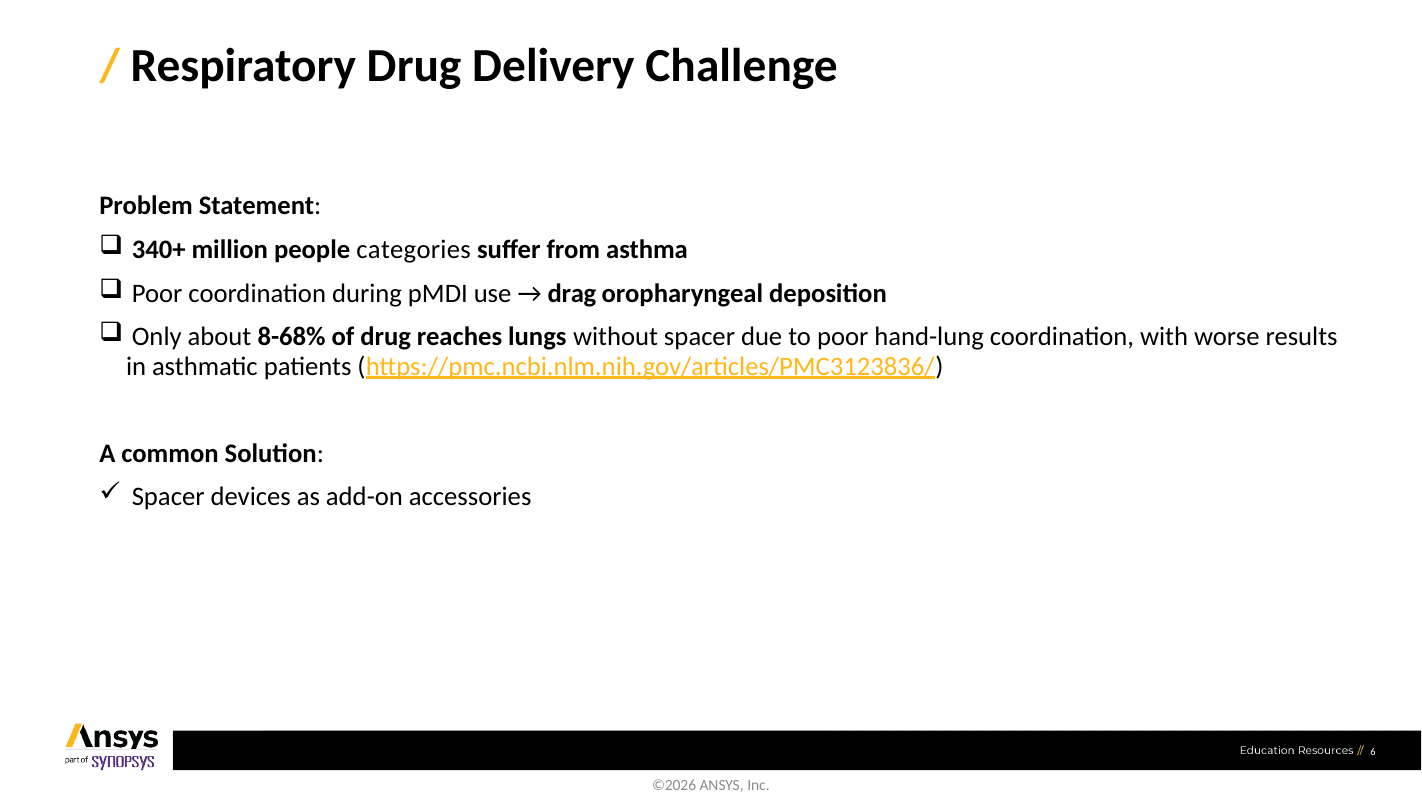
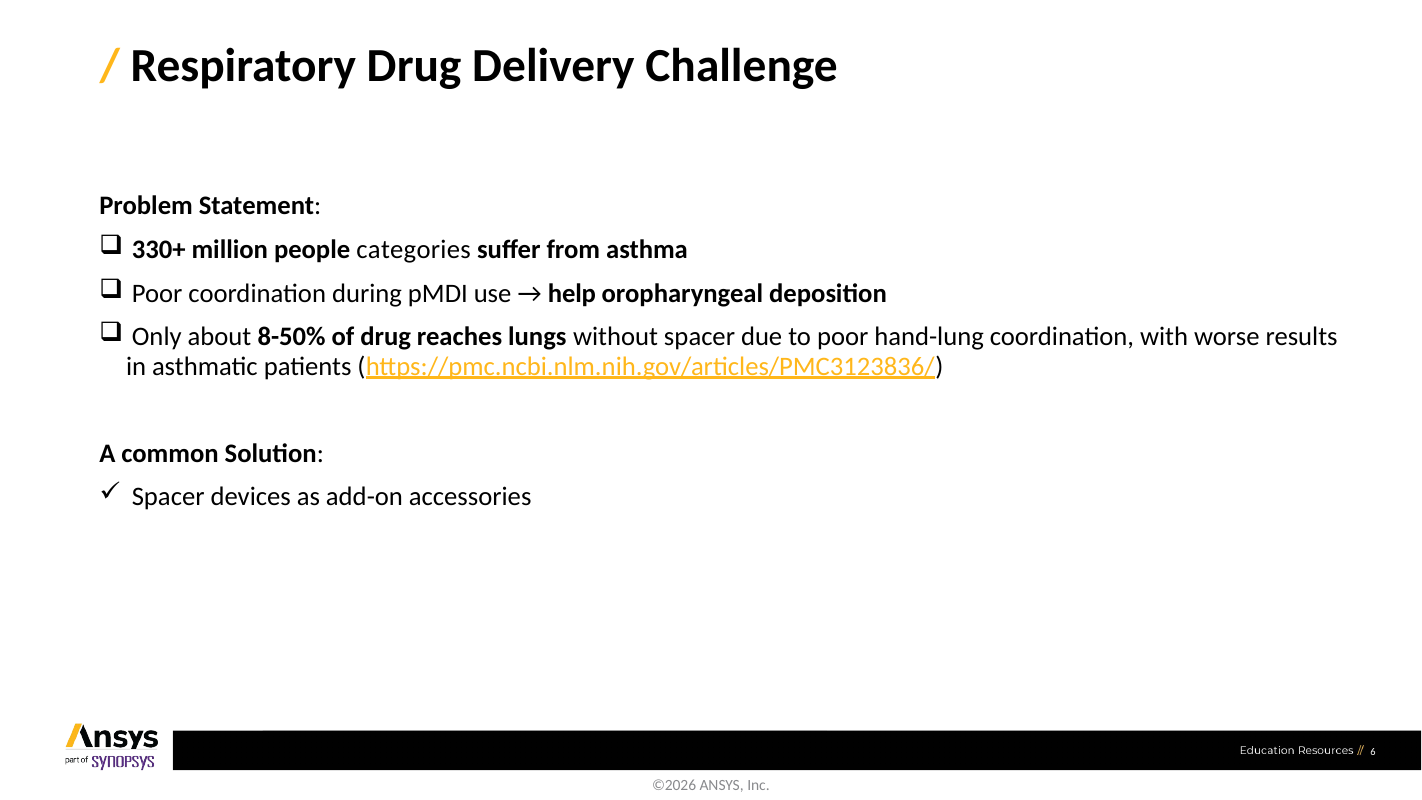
340+: 340+ -> 330+ (159, 250)
drag: drag -> help (572, 293)
8-68%: 8-68% -> 8-50% (292, 337)
